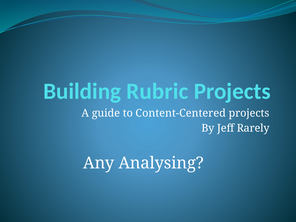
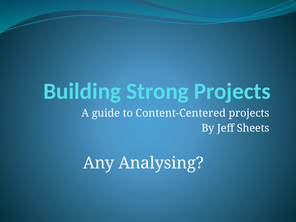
Rubric: Rubric -> Strong (157, 91)
Rarely: Rarely -> Sheets (253, 128)
